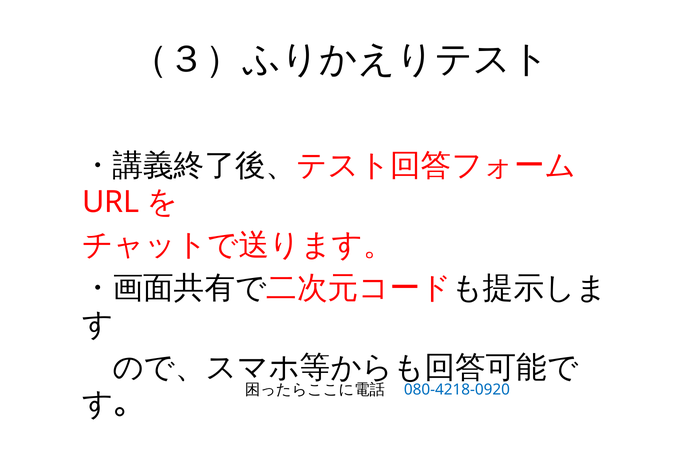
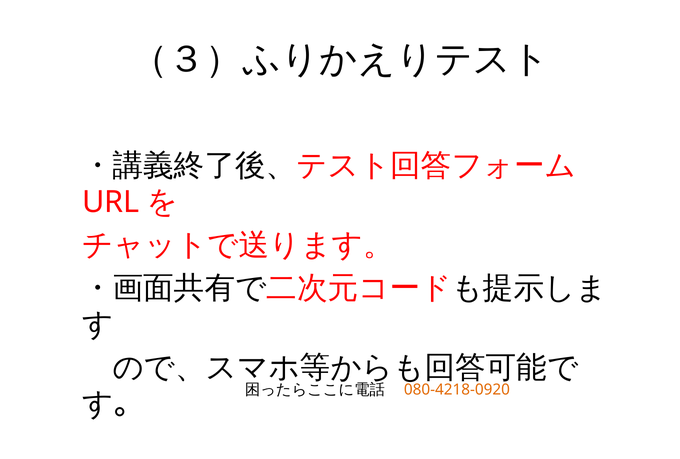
080-4218-0920 colour: blue -> orange (457, 390)
